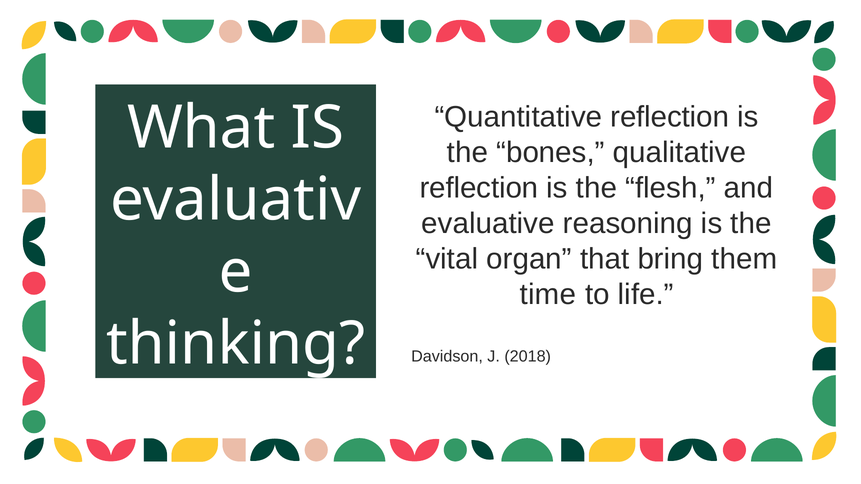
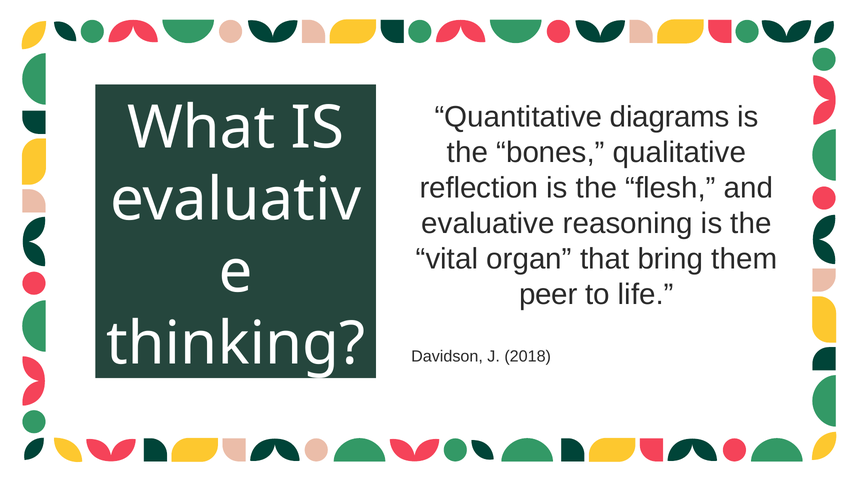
Quantitative reflection: reflection -> diagrams (670, 117)
time: time -> peer (548, 295)
